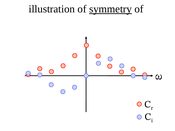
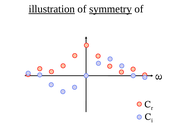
illustration underline: none -> present (52, 9)
